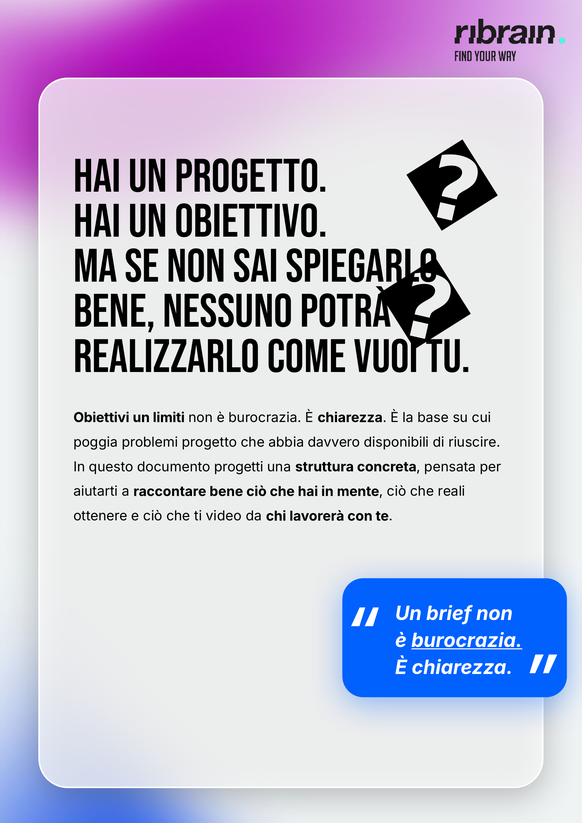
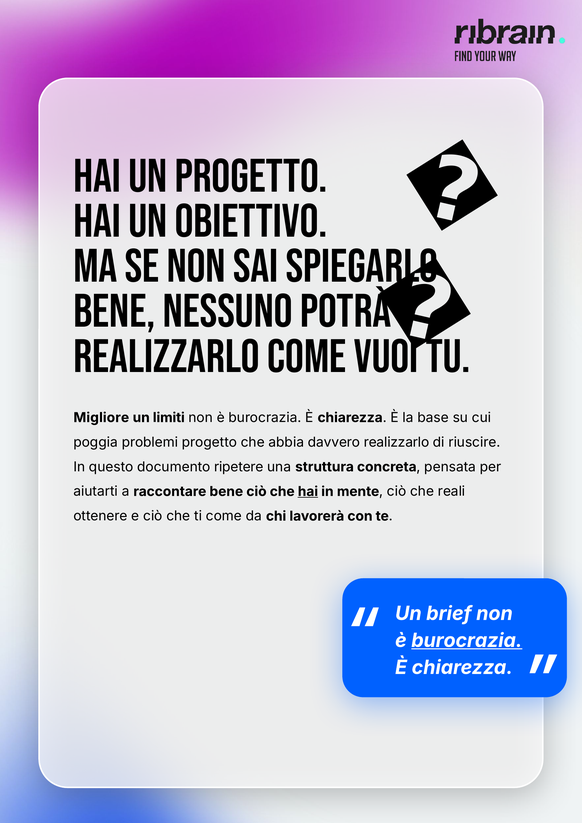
Obiettivi: Obiettivi -> Migliore (101, 418)
davvero disponibili: disponibili -> realizzarlo (397, 442)
progetti: progetti -> ripetere (239, 467)
hai underline: none -> present (308, 492)
ti video: video -> come (224, 516)
